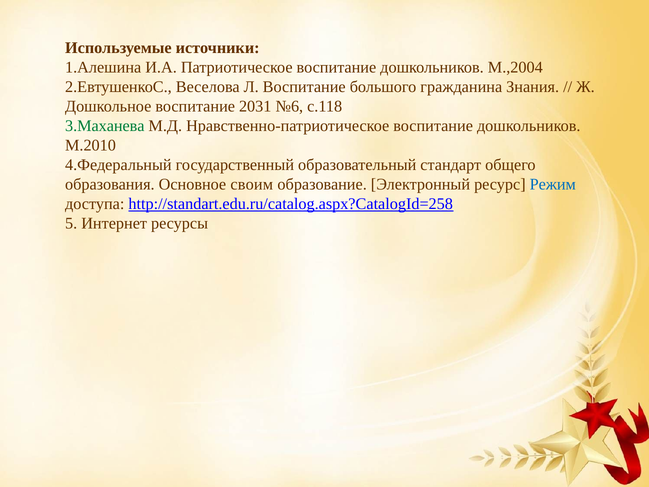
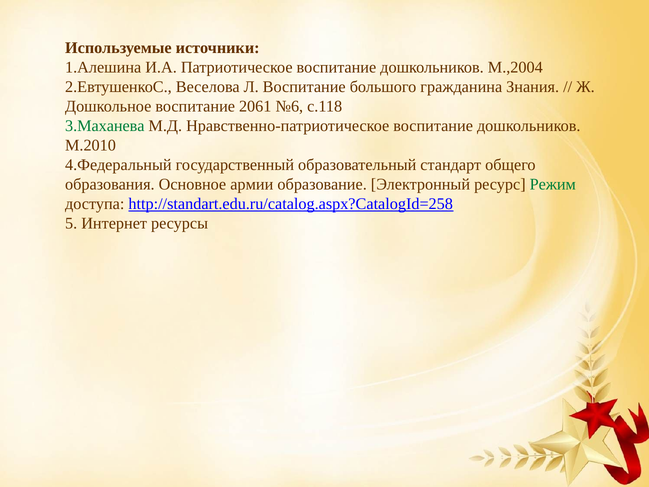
2031: 2031 -> 2061 (255, 106)
своим: своим -> армии (252, 184)
Режим colour: blue -> green (553, 184)
